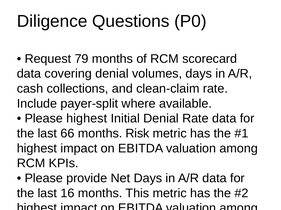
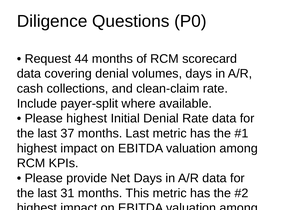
79: 79 -> 44 (82, 59)
66: 66 -> 37 (67, 134)
months Risk: Risk -> Last (137, 134)
16: 16 -> 31 (67, 194)
